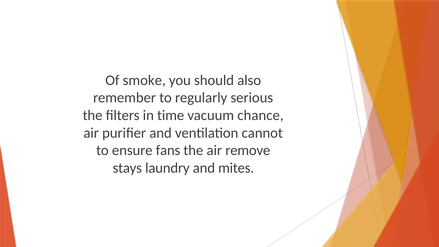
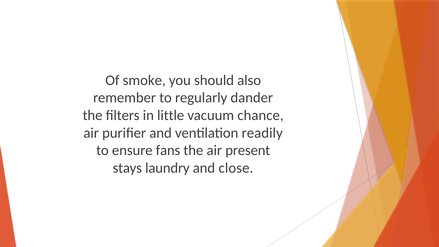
serious: serious -> dander (252, 98)
time: time -> little (171, 115)
cannot: cannot -> readily (262, 133)
remove: remove -> present (248, 150)
mites: mites -> close (236, 168)
